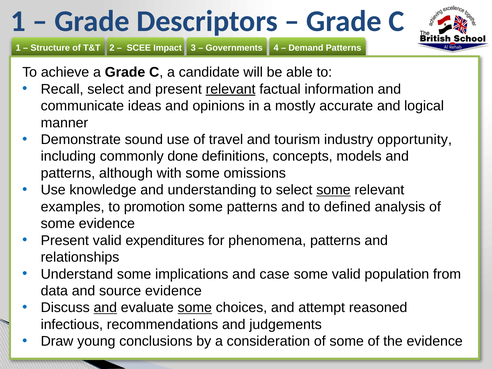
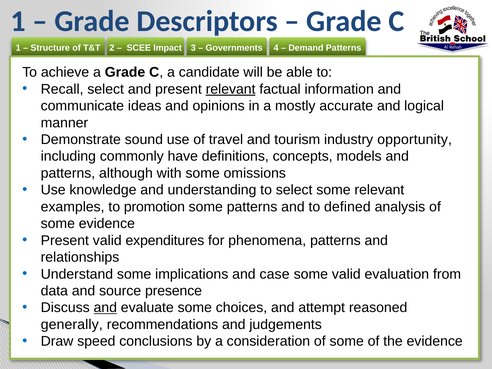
done: done -> have (183, 156)
some underline: present -> none (333, 190)
population: population -> evaluation (397, 274)
source evidence: evidence -> presence (173, 291)
some underline: present -> none (195, 308)
infectious: infectious -> generally (72, 324)
young: young -> speed (96, 341)
